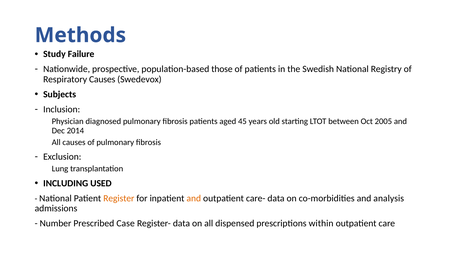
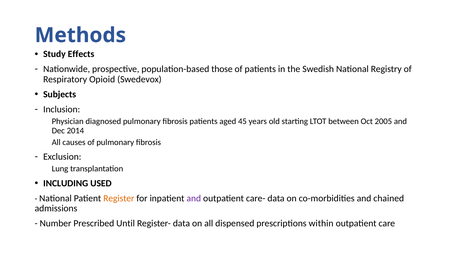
Failure: Failure -> Effects (81, 54)
Respiratory Causes: Causes -> Opioid (102, 79)
and colour: orange -> purple (194, 198)
analysis: analysis -> chained (389, 198)
Case: Case -> Until (126, 223)
